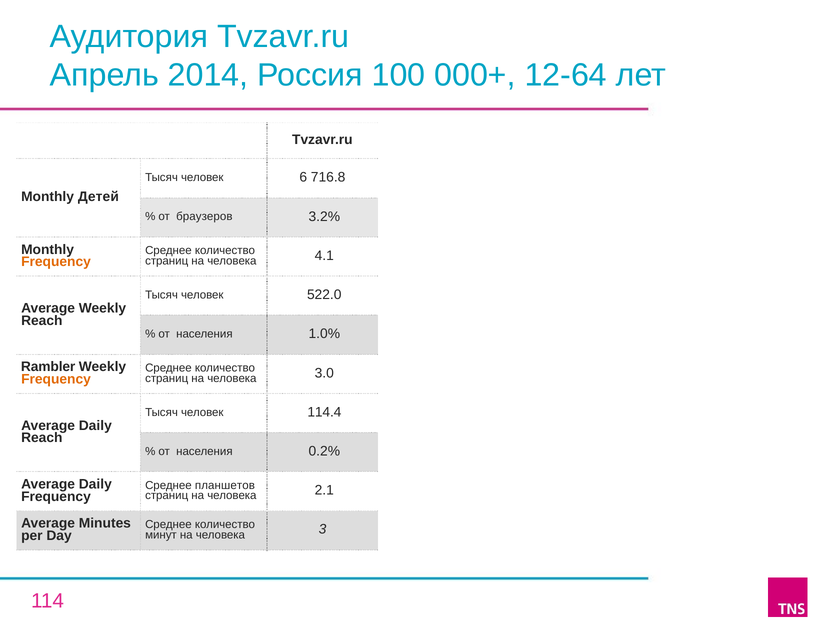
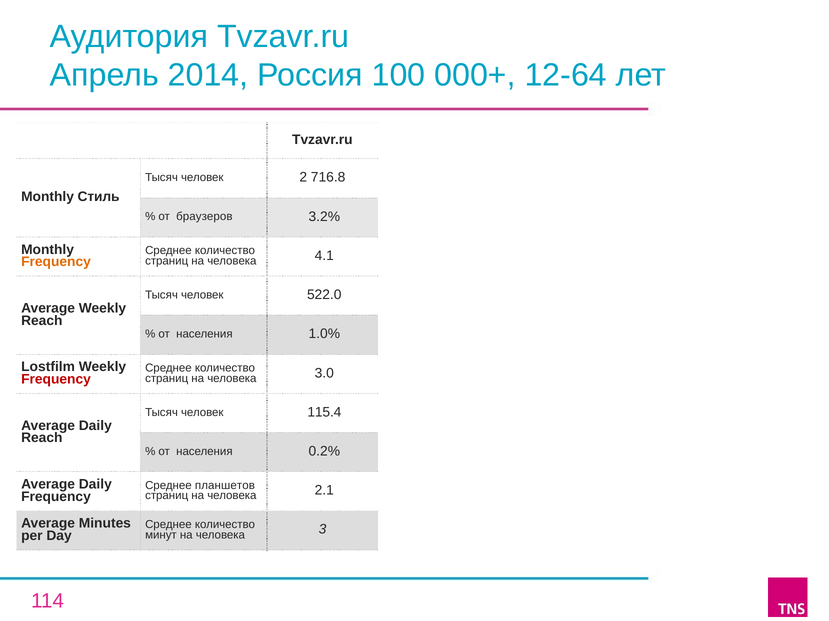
6: 6 -> 2 (303, 178)
Детей: Детей -> Стиль (99, 197)
Rambler: Rambler -> Lostfilm (48, 367)
Frequency colour: orange -> red (56, 380)
114.4: 114.4 -> 115.4 (324, 413)
